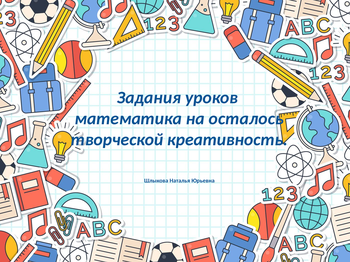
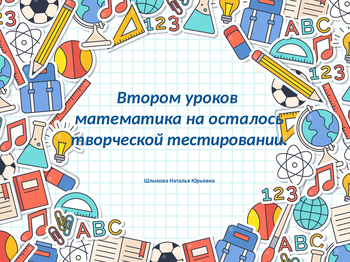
Задания: Задания -> Втором (149, 98)
креативность: креативность -> тестировании (228, 140)
